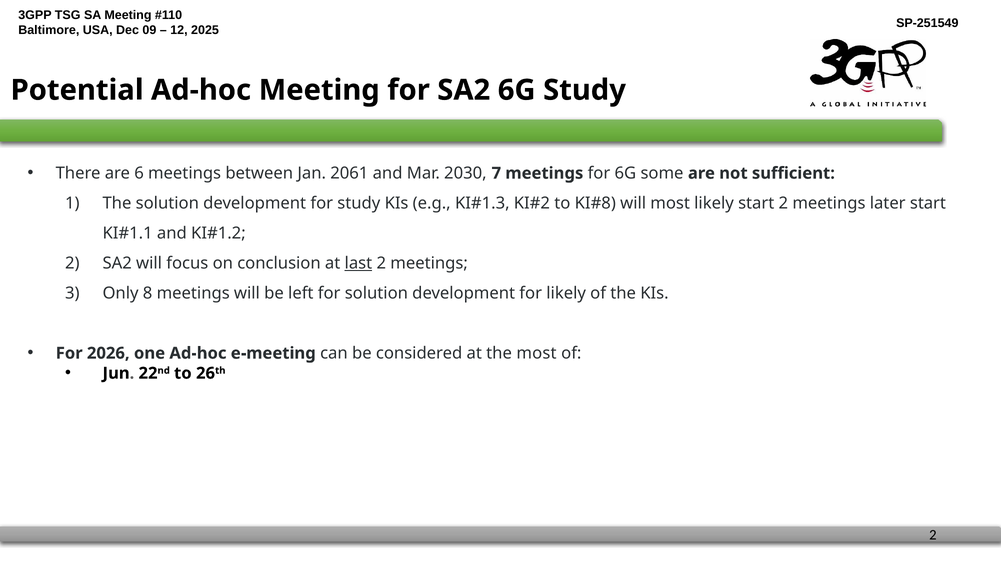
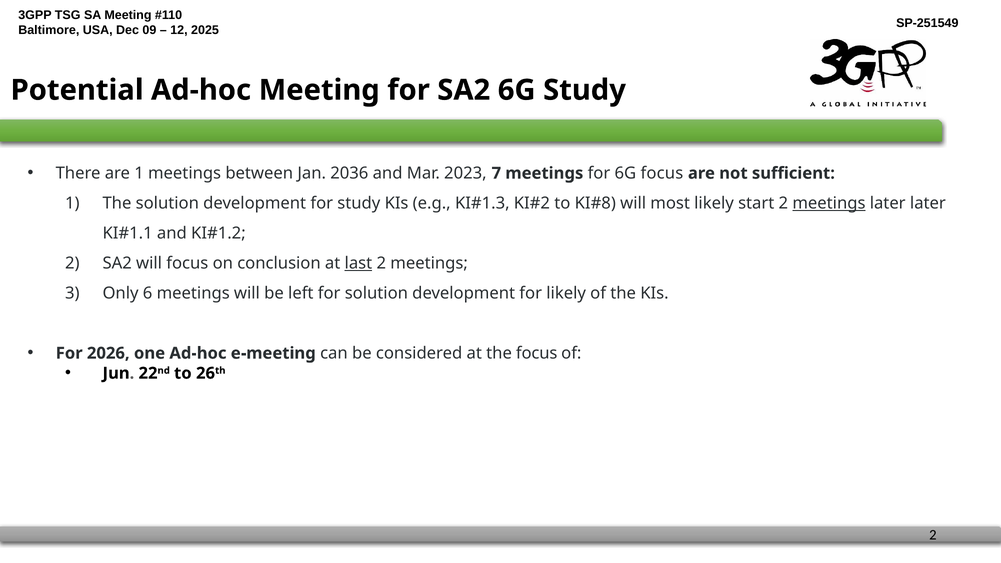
are 6: 6 -> 1 (139, 173)
2061: 2061 -> 2036 (349, 173)
2030: 2030 -> 2023 (465, 173)
6G some: some -> focus (662, 173)
meetings underline: none -> present (829, 203)
later start: start -> later (928, 203)
8: 8 -> 6 (148, 293)
the most: most -> focus (537, 353)
